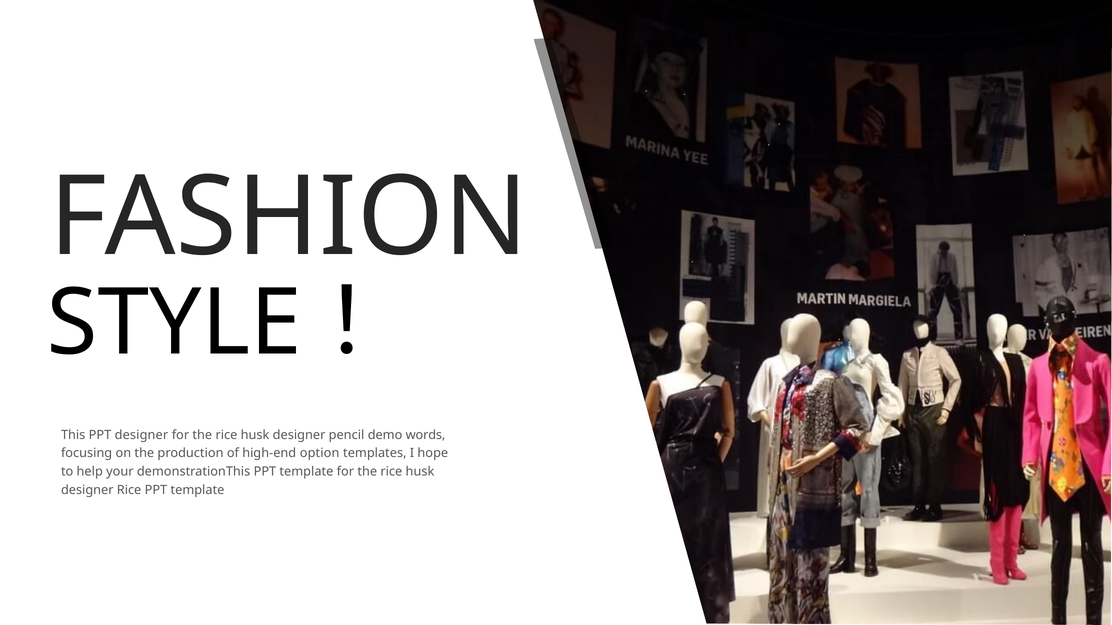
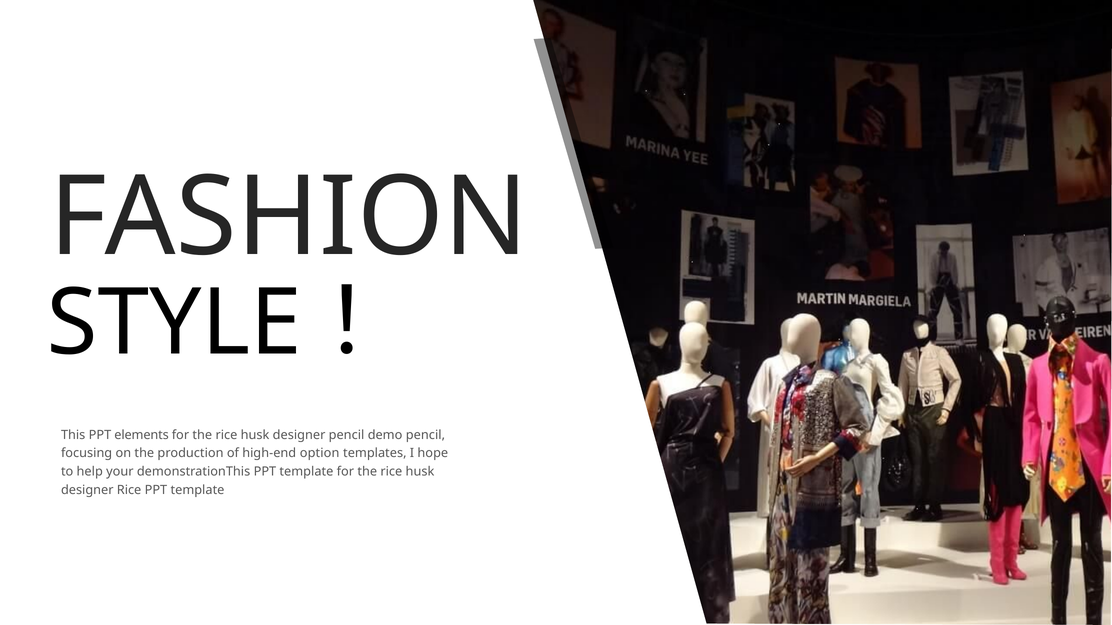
PPT designer: designer -> elements (142, 435)
demo words: words -> pencil (425, 435)
